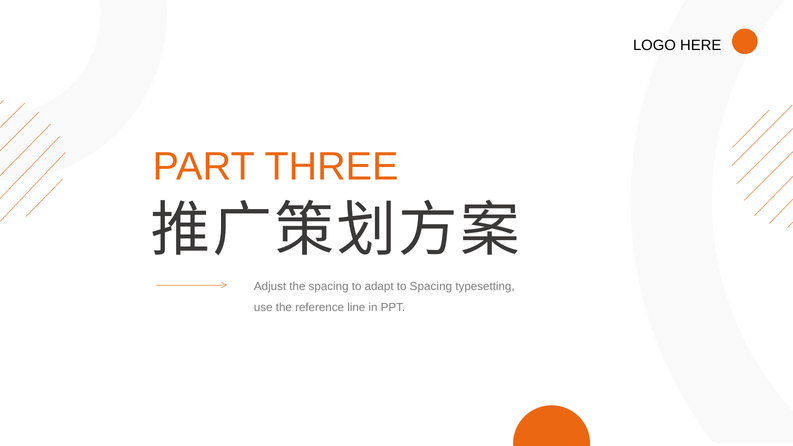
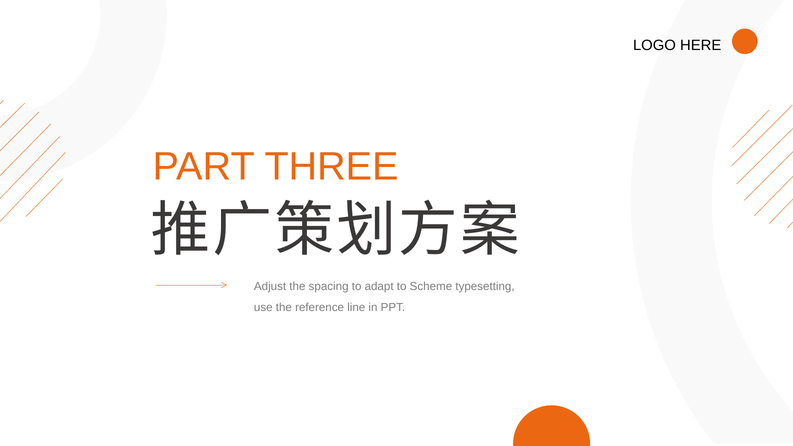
to Spacing: Spacing -> Scheme (431, 287)
